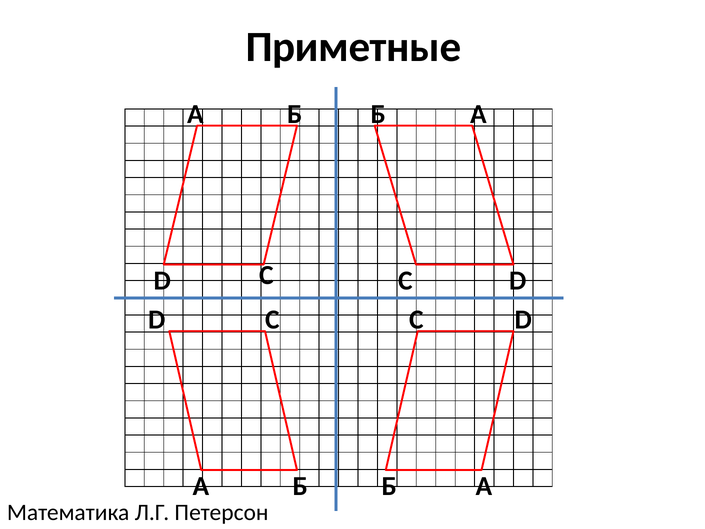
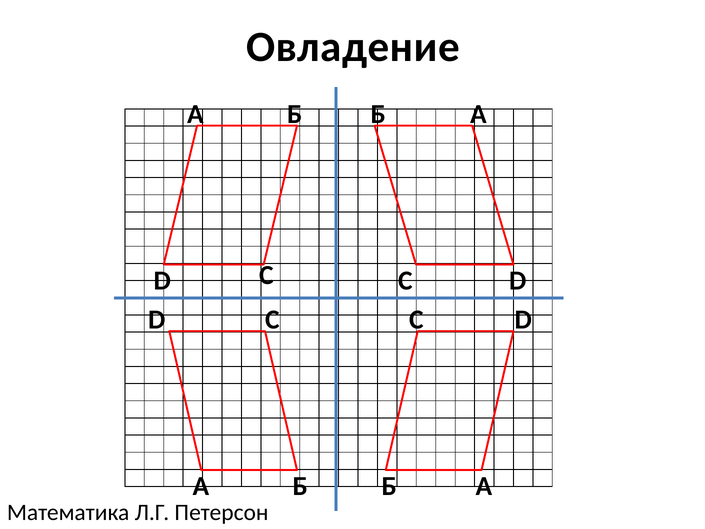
Приметные: Приметные -> Овладение (353, 47)
